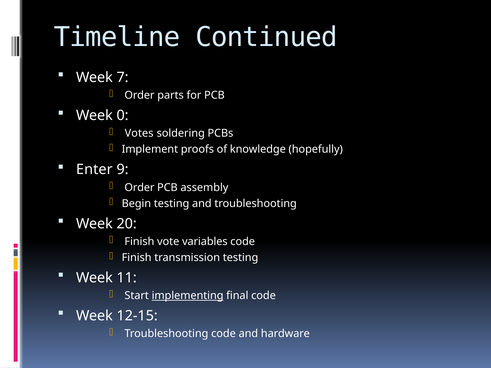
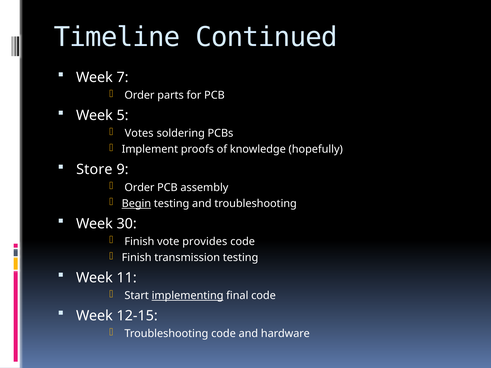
0: 0 -> 5 (123, 116)
Enter: Enter -> Store (94, 170)
Begin underline: none -> present (136, 204)
20: 20 -> 30 (127, 224)
variables: variables -> provides (205, 242)
